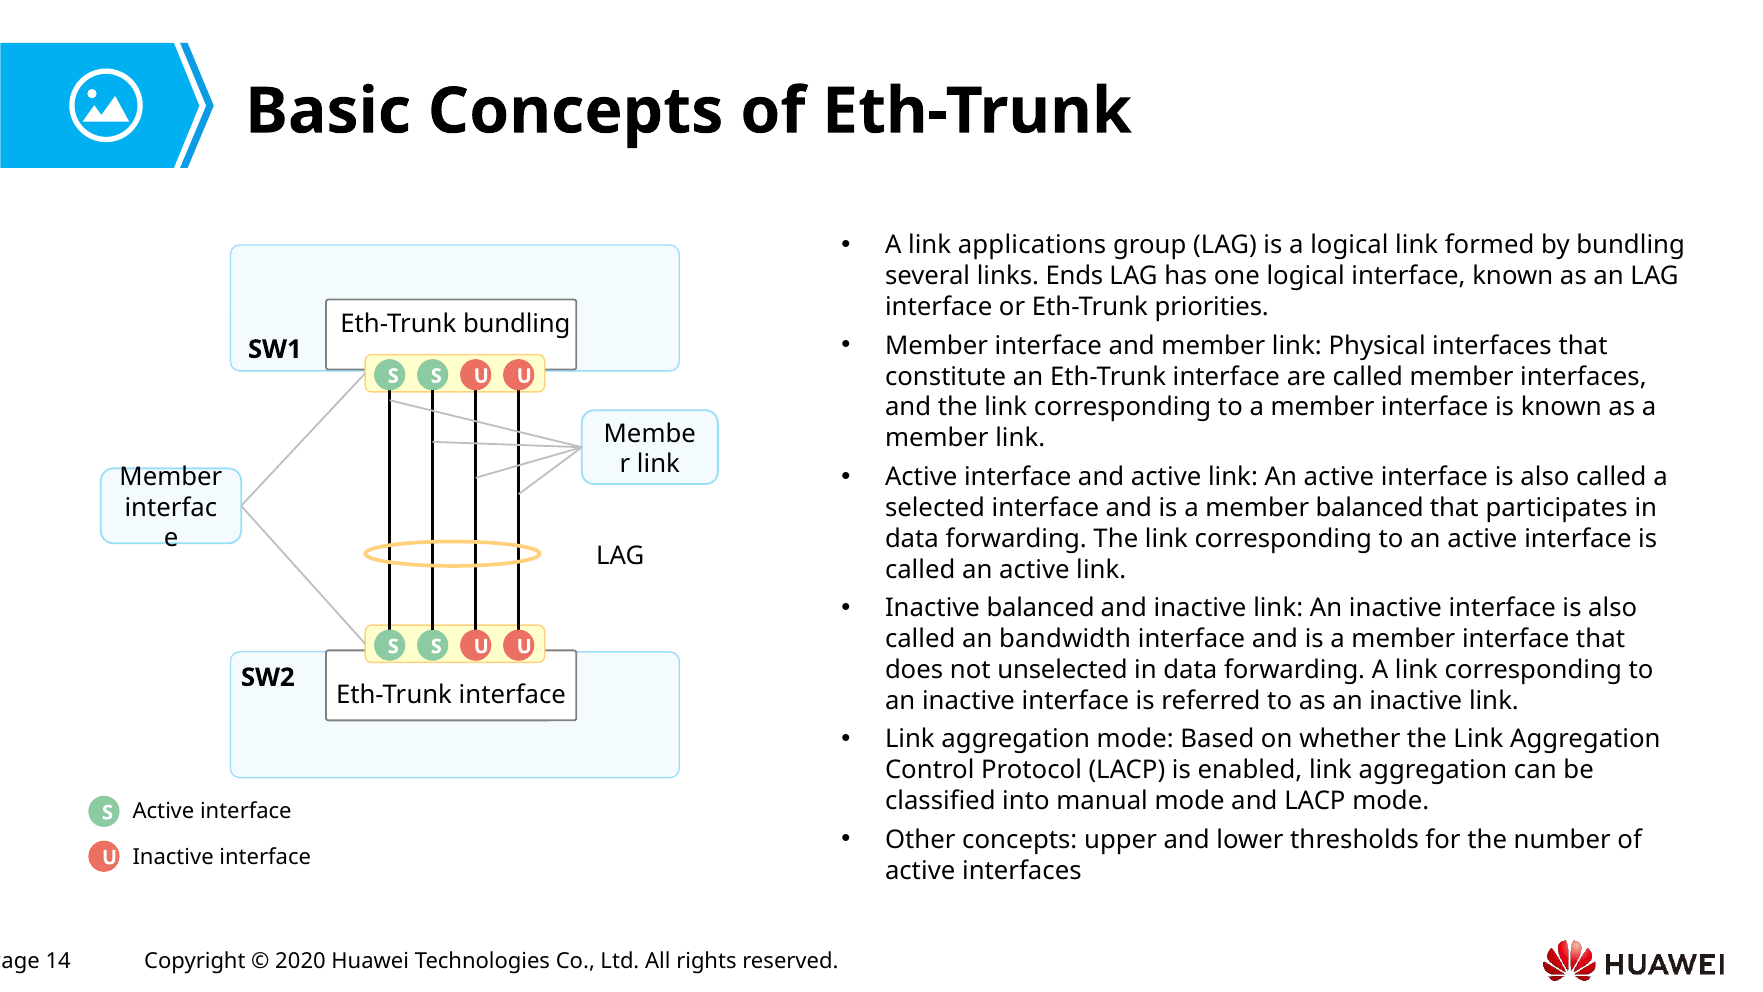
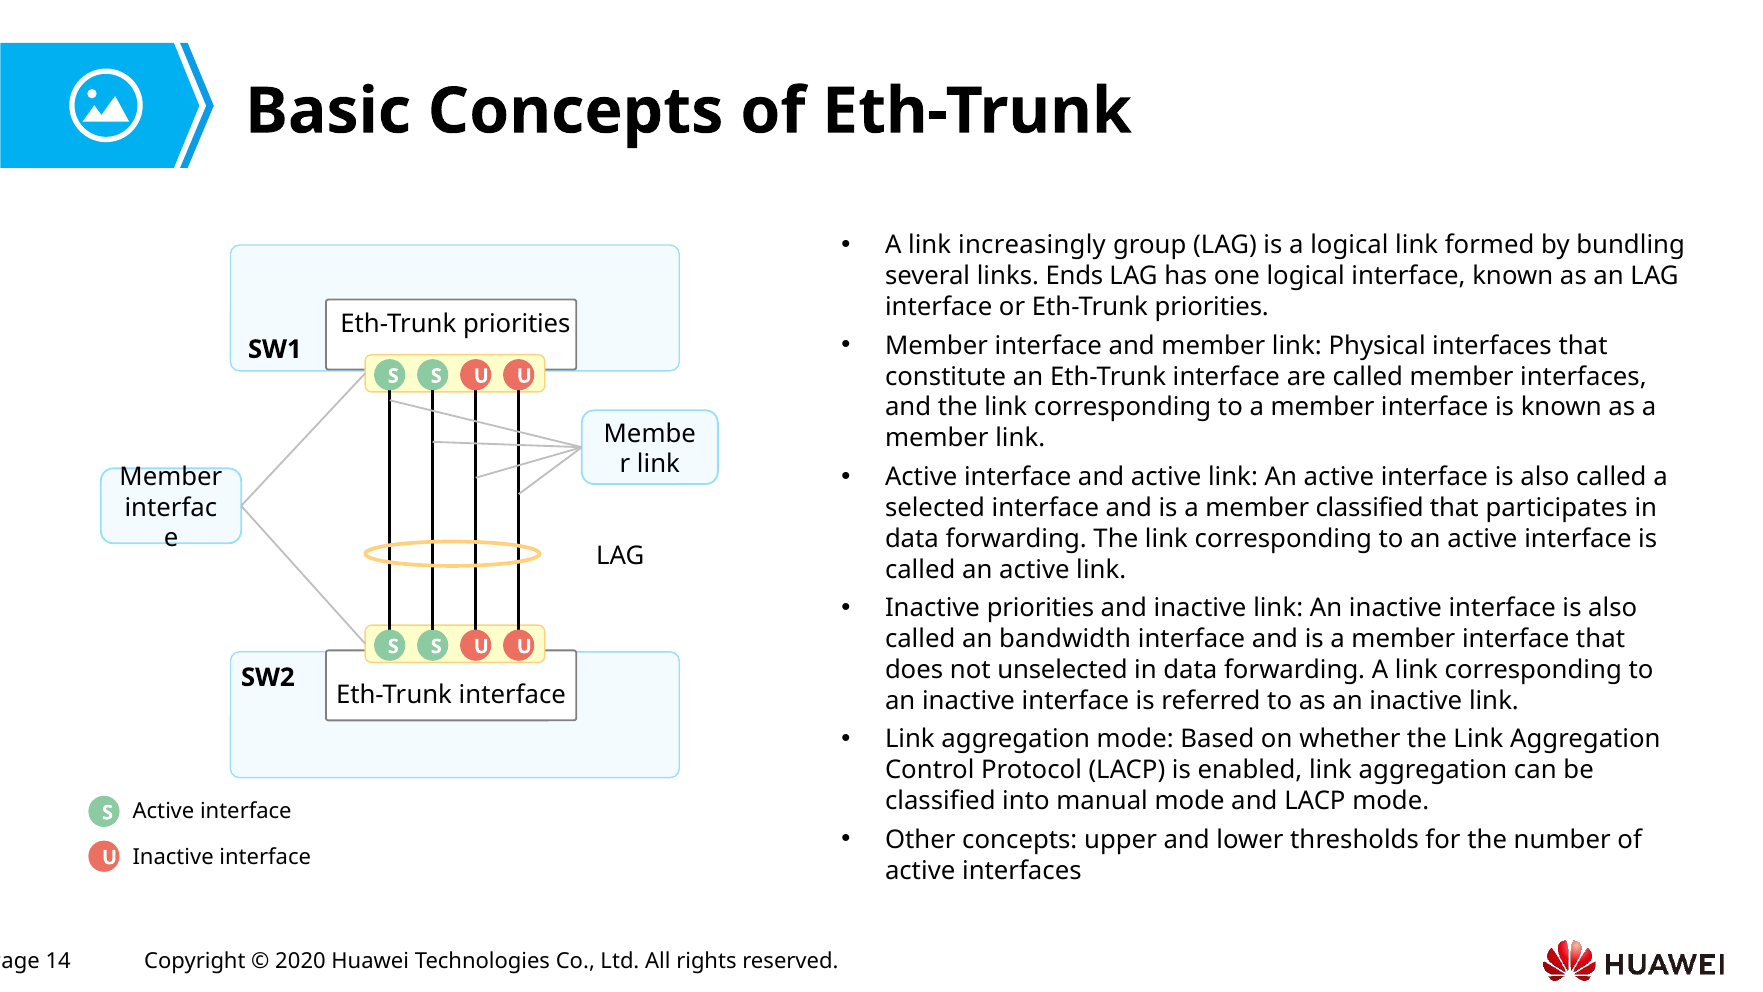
applications: applications -> increasingly (1032, 245)
bundling: bundling -> priorities (517, 324)
member balanced: balanced -> classified (1370, 508)
Inactive balanced: balanced -> priorities (1040, 608)
